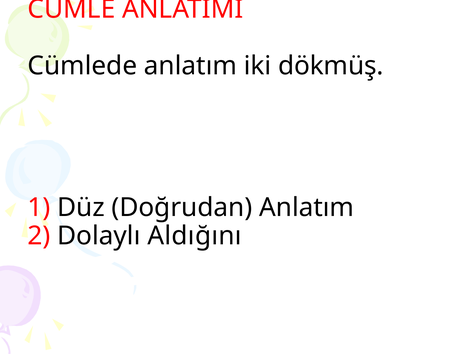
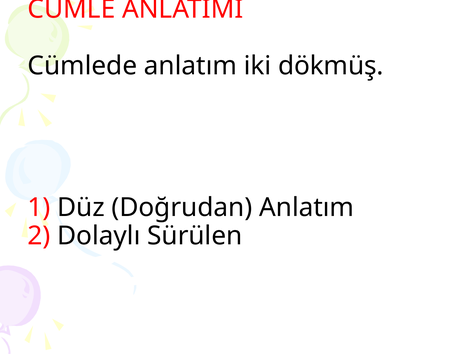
Aldığını: Aldığını -> Sürülen (195, 236)
